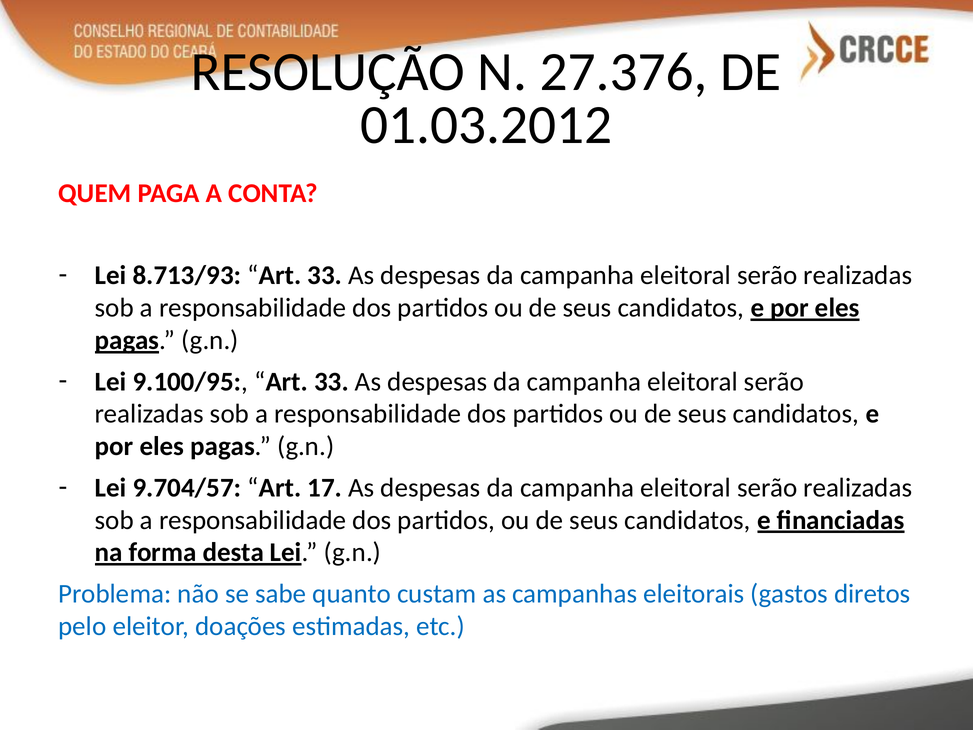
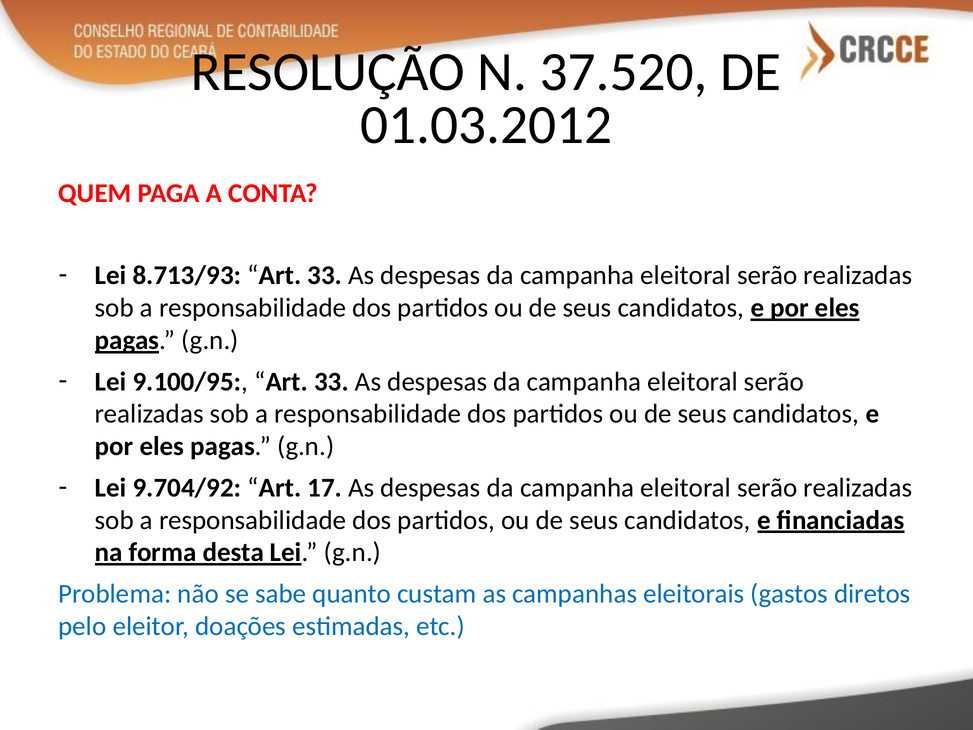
27.376: 27.376 -> 37.520 (624, 72)
9.704/57: 9.704/57 -> 9.704/92 (187, 487)
